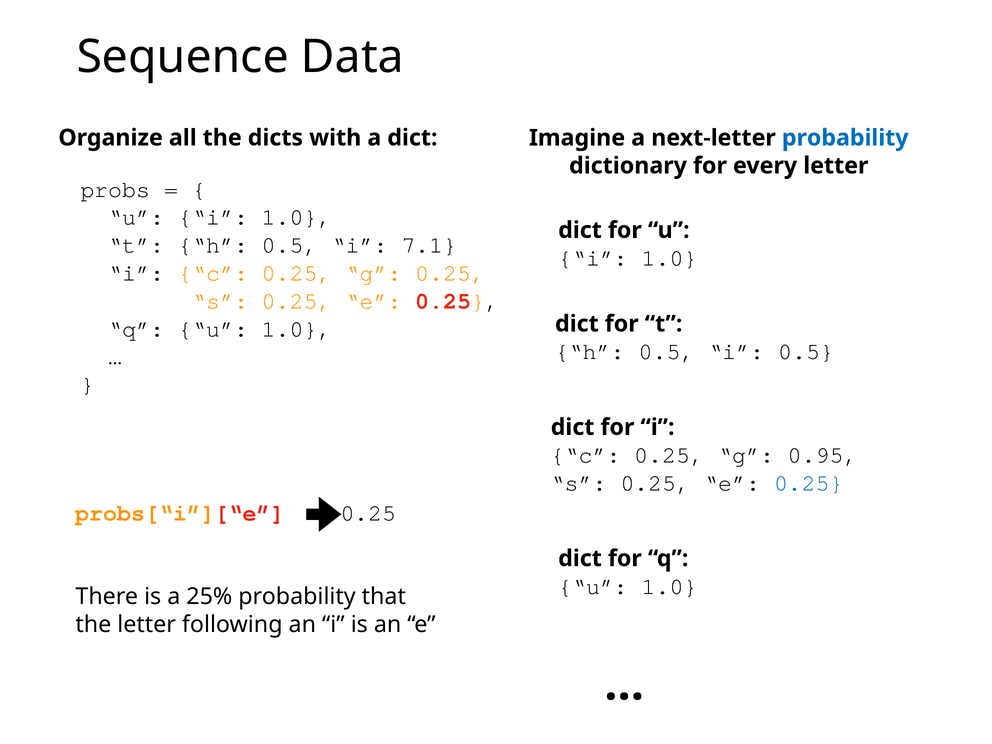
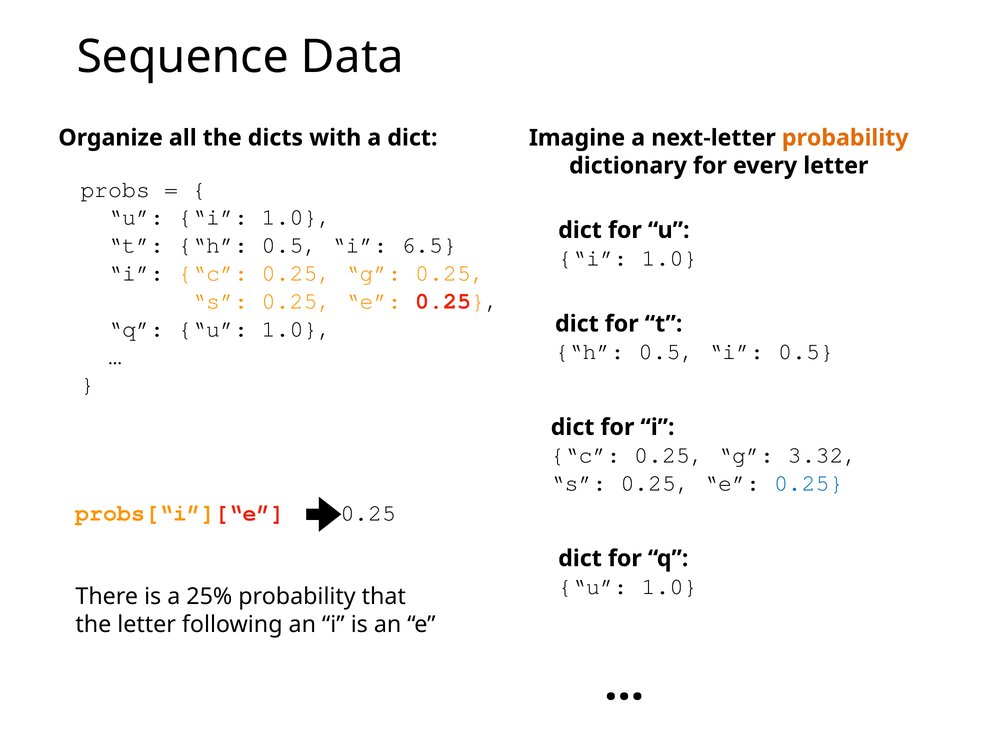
probability colour: blue -> orange (845, 138)
7.1: 7.1 -> 6.5 (429, 245)
0.95: 0.95 -> 3.32 (823, 455)
